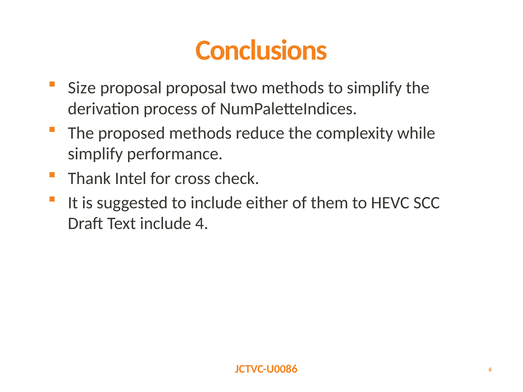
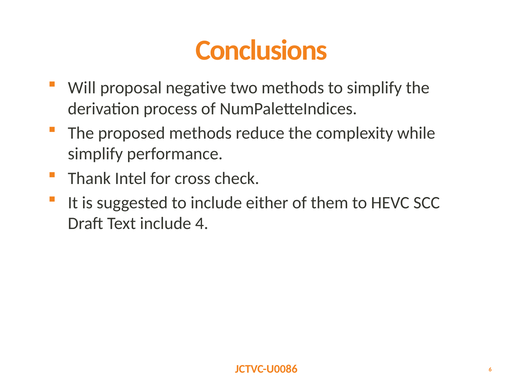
Size: Size -> Will (82, 88)
proposal proposal: proposal -> negative (196, 88)
